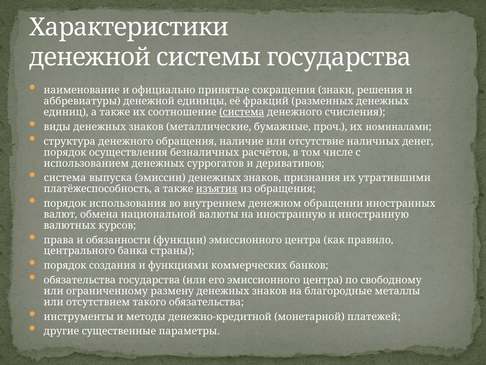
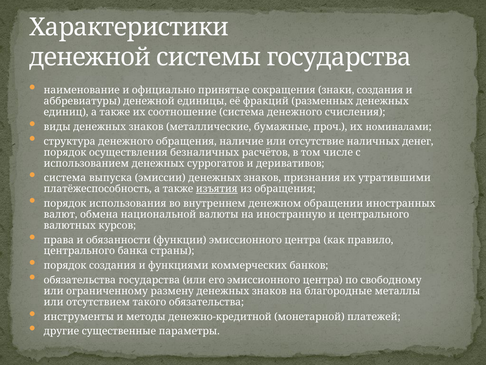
знаки решения: решения -> создания (380, 90)
система underline: present -> none (242, 112)
и иностранную: иностранную -> центрального (374, 214)
